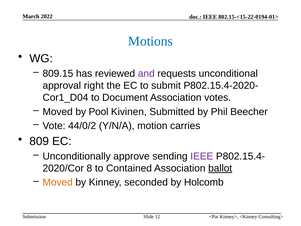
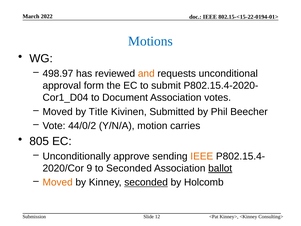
809.15: 809.15 -> 498.97 (58, 73)
and colour: purple -> orange (146, 73)
right: right -> form (94, 86)
Pool: Pool -> Title (98, 112)
809: 809 -> 805 (39, 141)
IEEE colour: purple -> orange (202, 156)
8: 8 -> 9 (89, 168)
to Contained: Contained -> Seconded (129, 168)
seconded underline: none -> present (146, 182)
